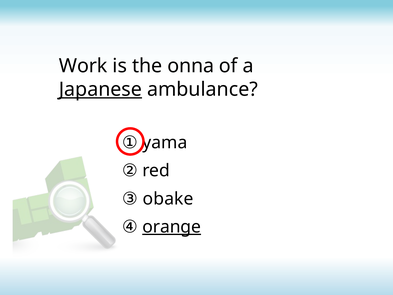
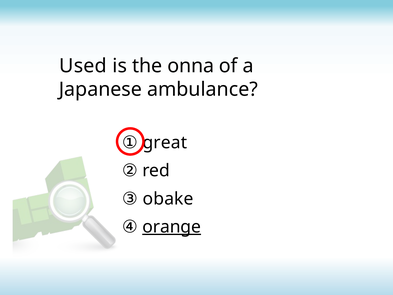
Work: Work -> Used (83, 66)
Japanese underline: present -> none (100, 89)
yama: yama -> great (165, 142)
